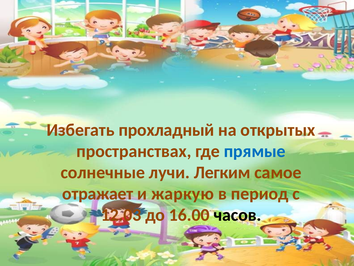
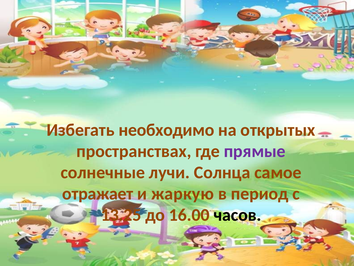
прохладный: прохладный -> необходимо (166, 130)
прямые colour: blue -> purple (255, 151)
Легким: Легким -> Солнца (222, 172)
12.03: 12.03 -> 13.25 (121, 215)
